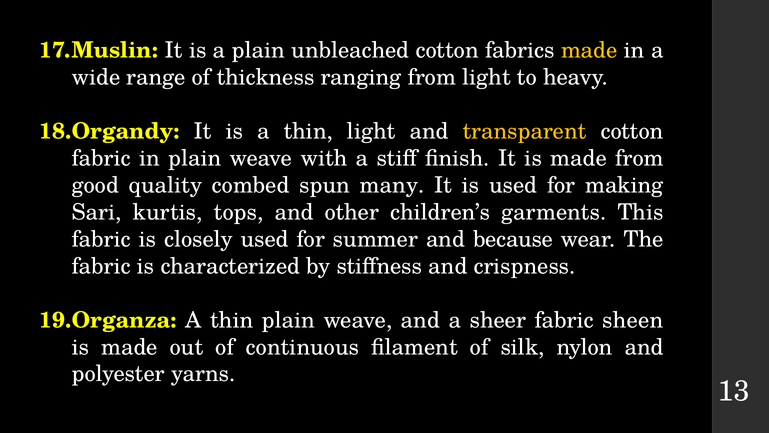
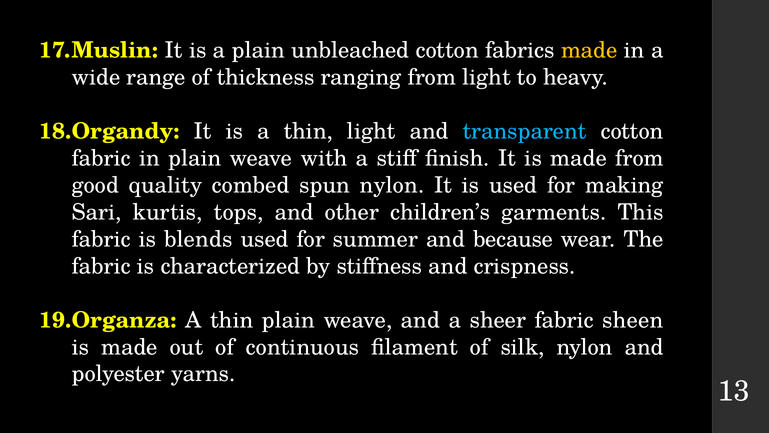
transparent colour: yellow -> light blue (525, 131)
spun many: many -> nylon (392, 185)
closely: closely -> blends (198, 239)
